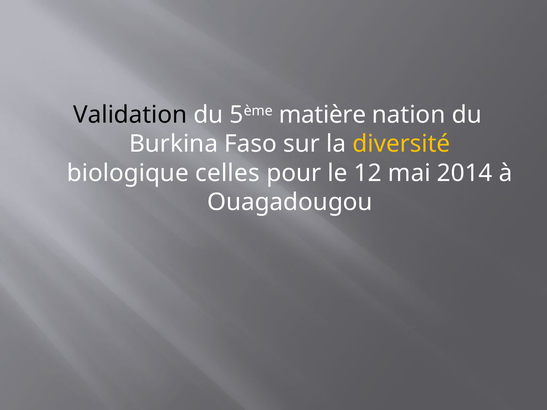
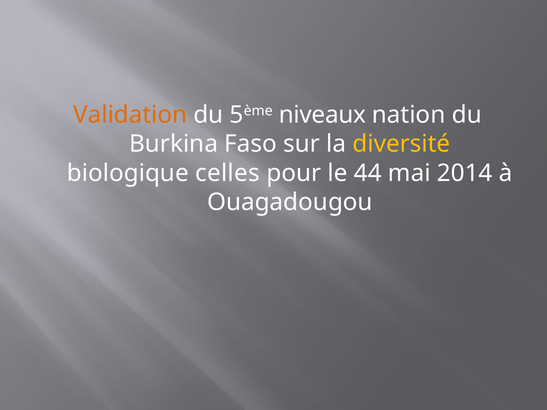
Validation colour: black -> orange (130, 115)
matière: matière -> niveaux (322, 115)
12: 12 -> 44 (368, 173)
